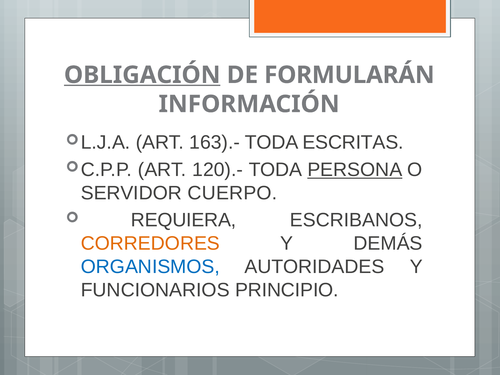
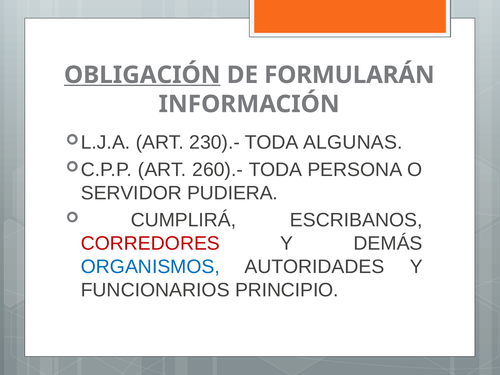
163).-: 163).- -> 230).- (215, 143)
ESCRITAS: ESCRITAS -> ALGUNAS (353, 143)
120).-: 120).- -> 260).- (218, 170)
PERSONA underline: present -> none (355, 170)
CUERPO: CUERPO -> PUDIERA (233, 193)
REQUIERA: REQUIERA -> CUMPLIRÁ (184, 220)
CORREDORES colour: orange -> red (150, 244)
